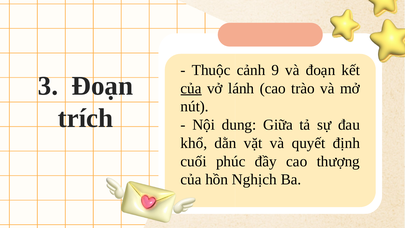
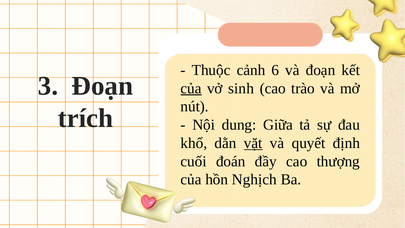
9: 9 -> 6 (275, 70)
lánh: lánh -> sinh (241, 88)
vặt underline: none -> present (253, 143)
phúc: phúc -> đoán (231, 161)
